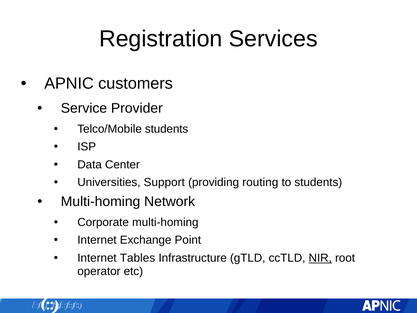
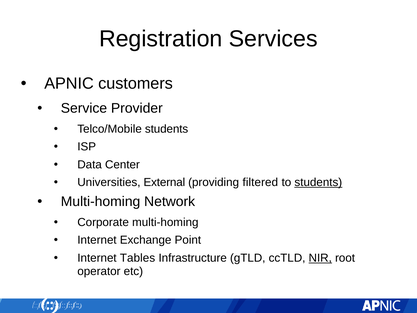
Support: Support -> External (164, 182)
routing: routing -> filtered (260, 182)
students underline: none -> present (318, 182)
